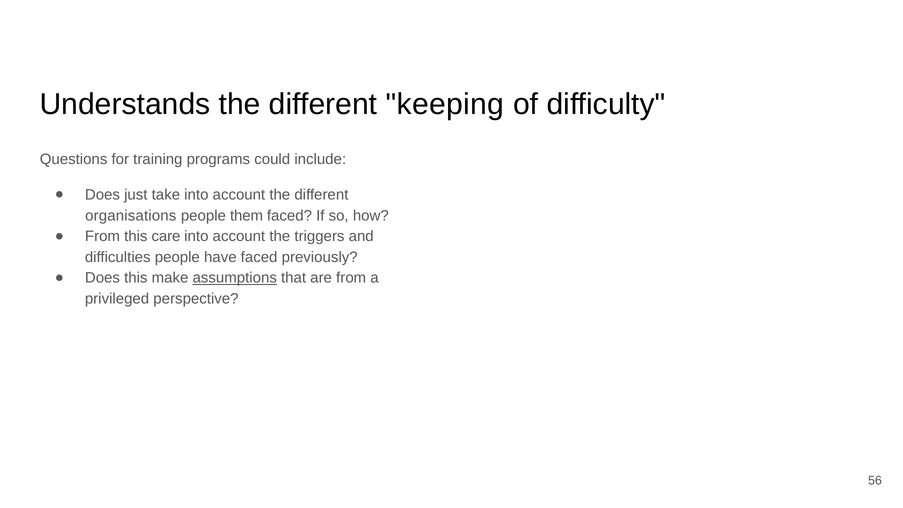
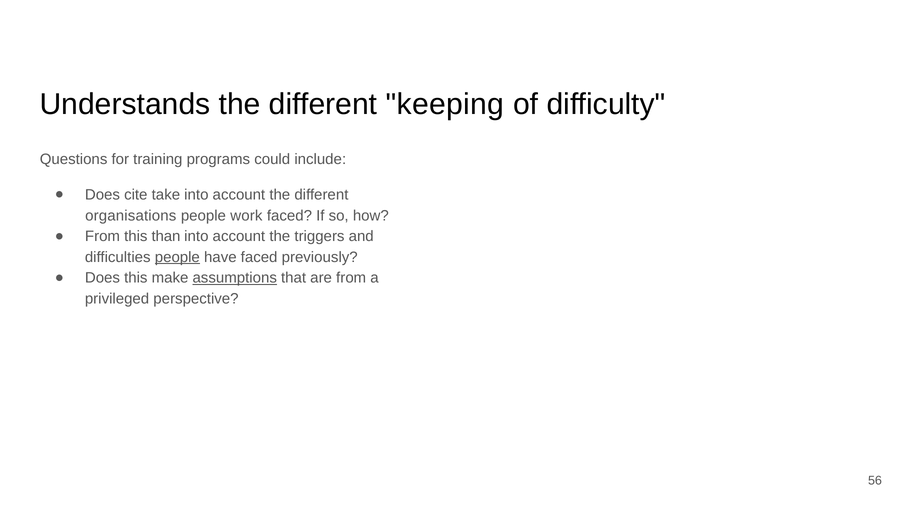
just: just -> cite (136, 195)
them: them -> work (246, 216)
care: care -> than (166, 236)
people underline: none -> present (177, 257)
